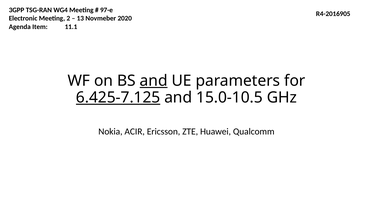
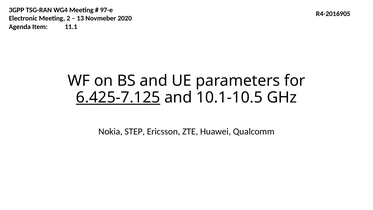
and underline: present -> none (154, 81)
15.0-10.5: 15.0-10.5 -> 10.1-10.5 (229, 97)
ACIR: ACIR -> STEP (135, 131)
